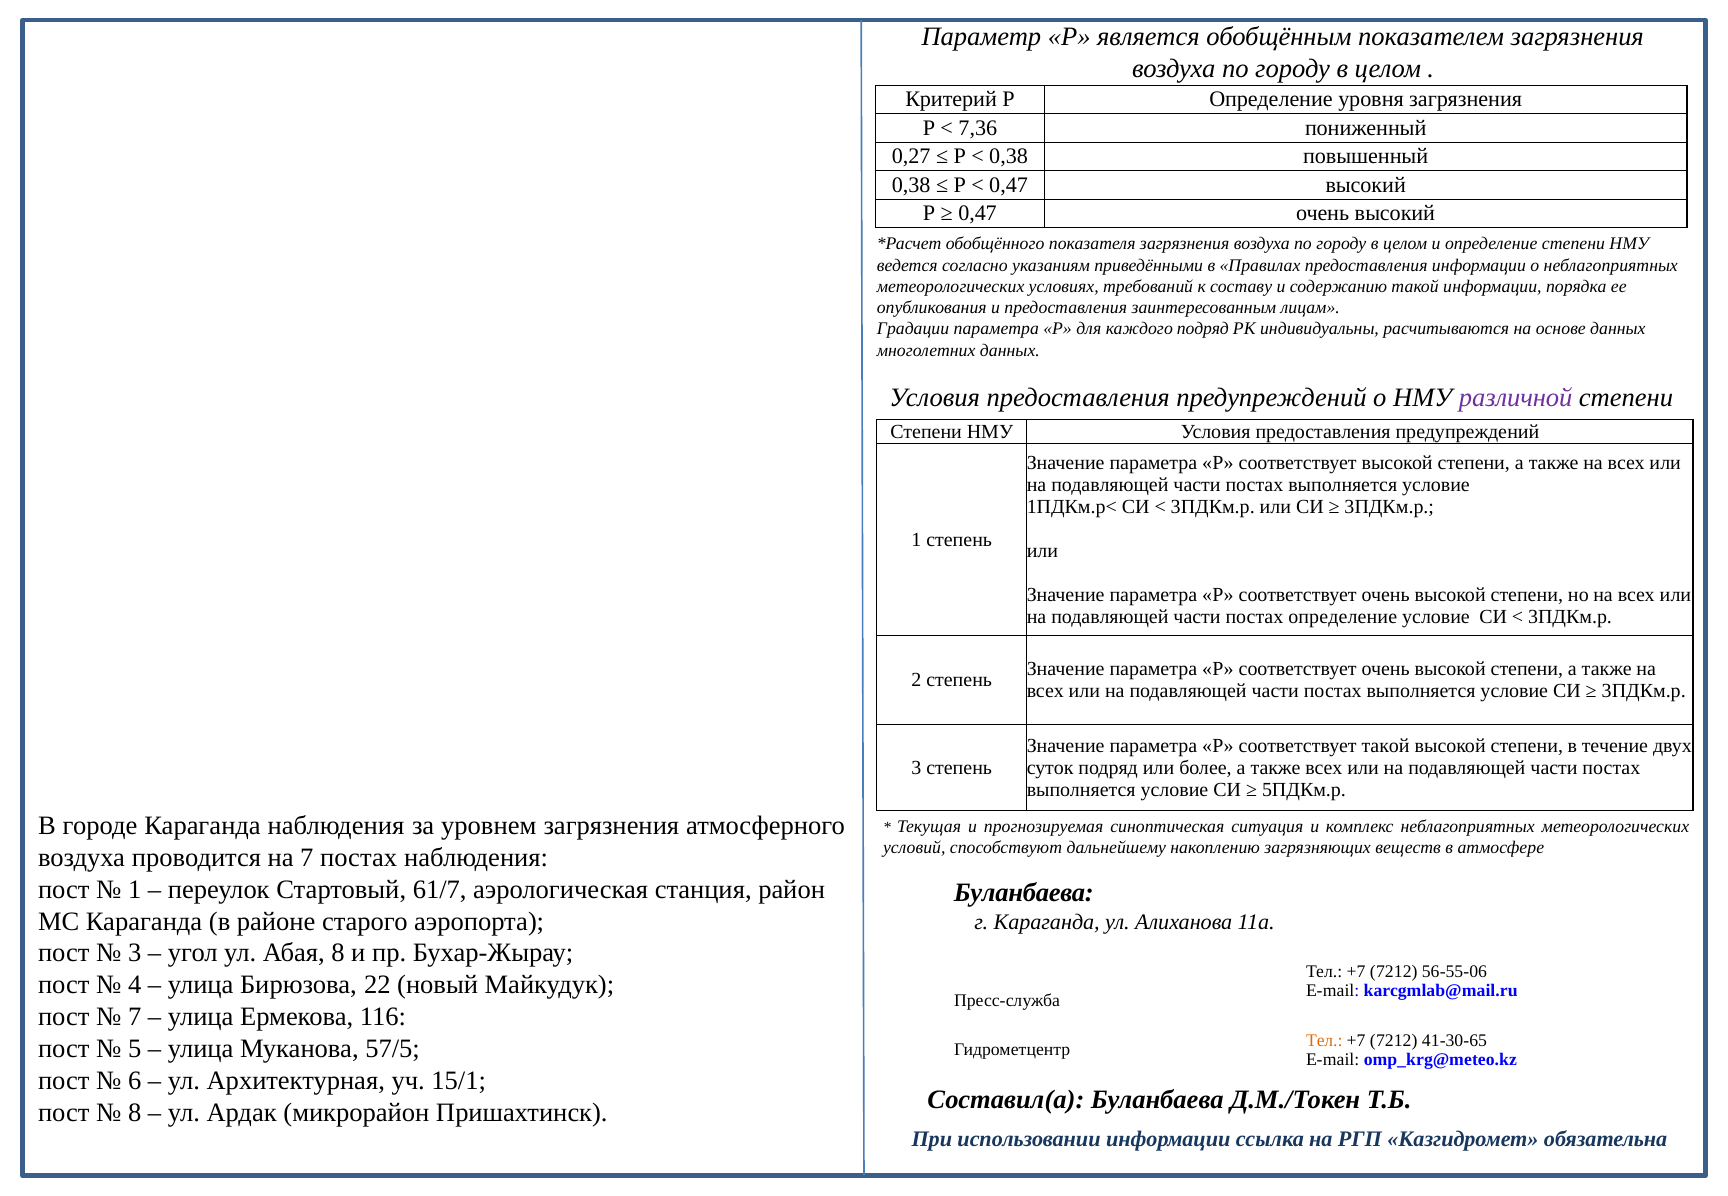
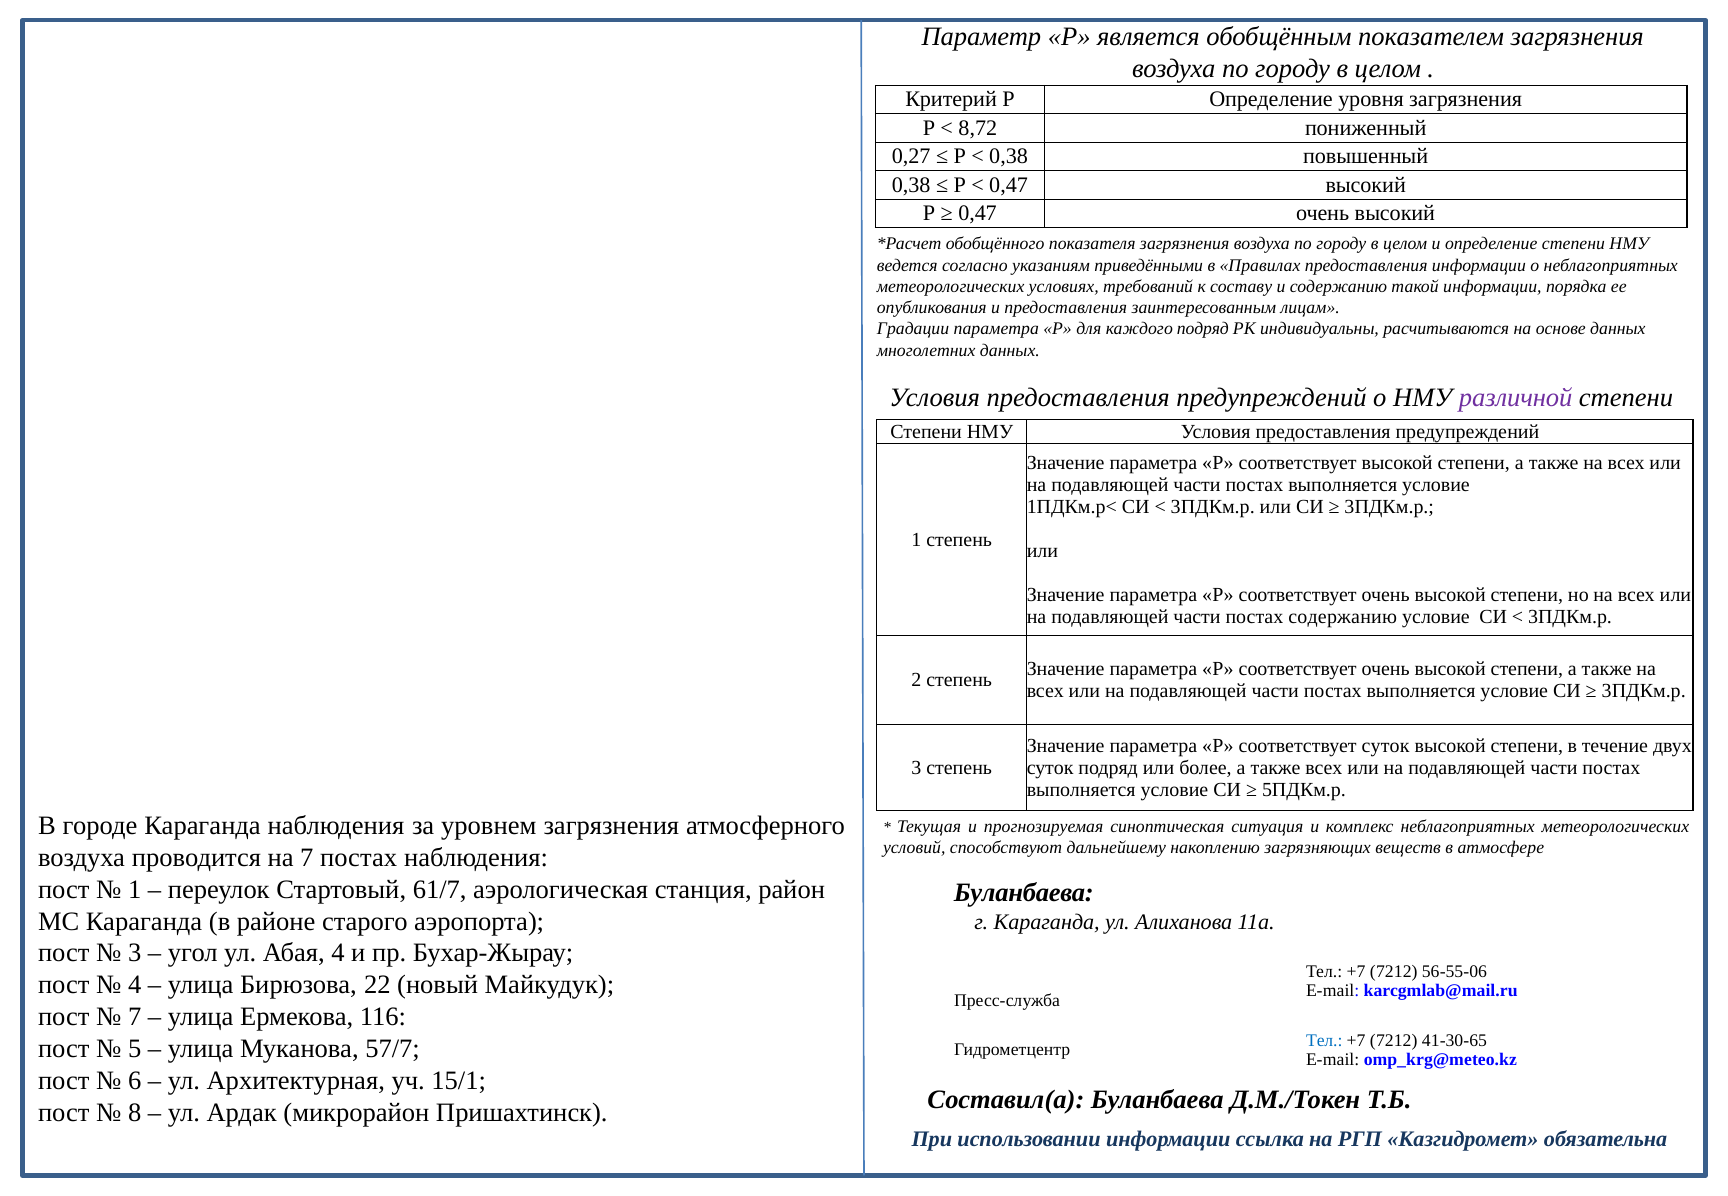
7,36: 7,36 -> 8,72 (978, 128)
постах определение: определение -> содержанию (1343, 618)
соответствует такой: такой -> суток (1386, 746)
Абая 8: 8 -> 4 (338, 953)
Тел colour: orange -> blue (1324, 1040)
57/5: 57/5 -> 57/7 (393, 1049)
